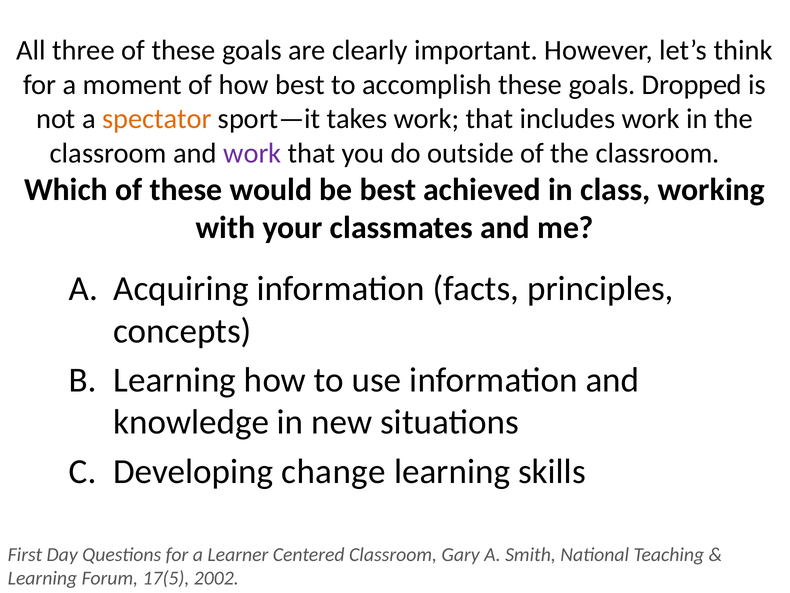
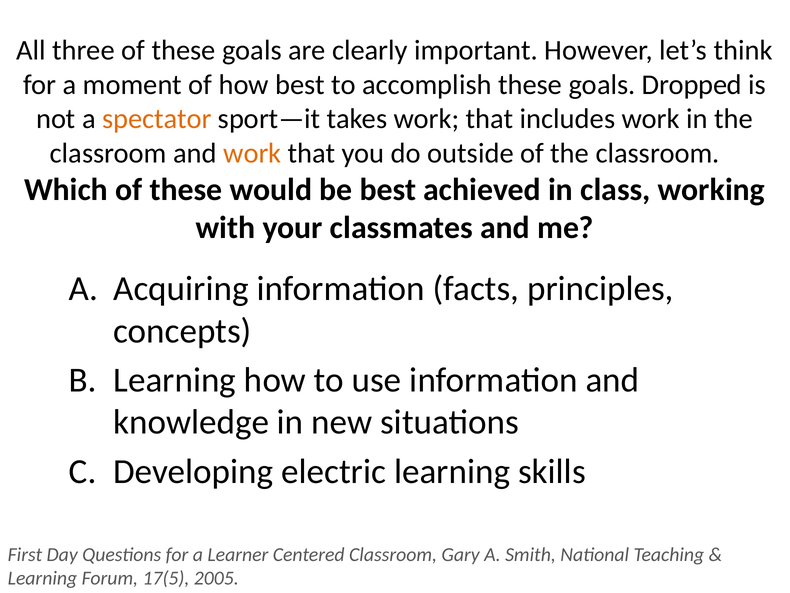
work colour: purple -> orange (252, 153)
change: change -> electric (334, 471)
2002: 2002 -> 2005 (216, 578)
